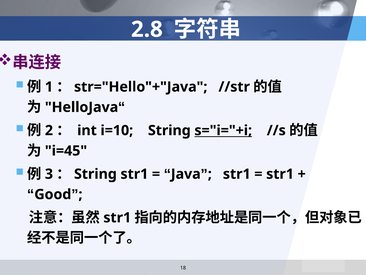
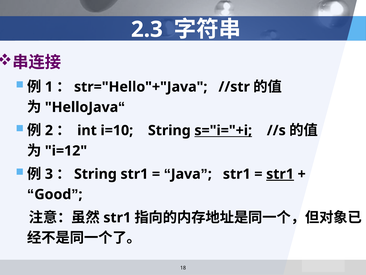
2.8: 2.8 -> 2.3 (147, 29)
i=45: i=45 -> i=12 (66, 151)
str1 underline: none -> present (280, 174)
